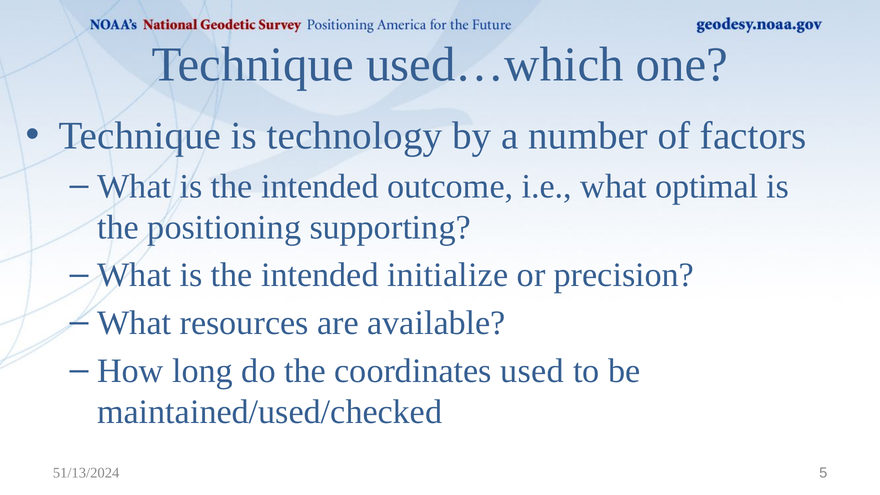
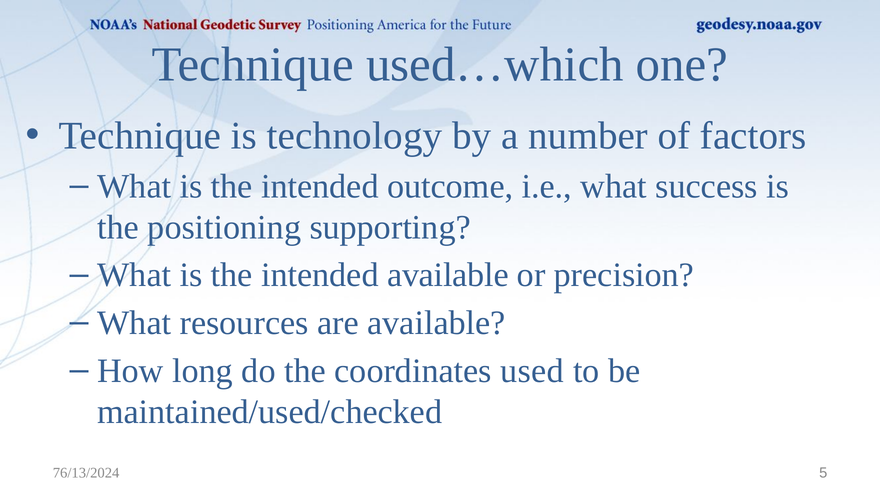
optimal: optimal -> success (707, 186)
intended initialize: initialize -> available (448, 275)
51/13/2024: 51/13/2024 -> 76/13/2024 (86, 473)
